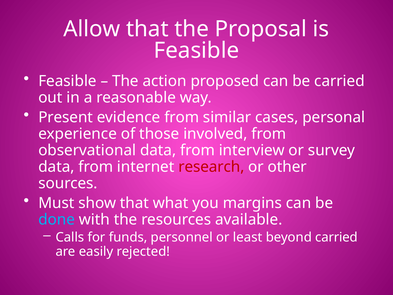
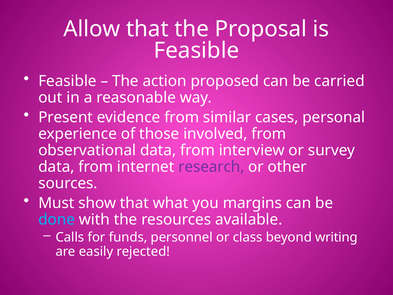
research colour: red -> purple (211, 167)
least: least -> class (248, 237)
beyond carried: carried -> writing (336, 237)
